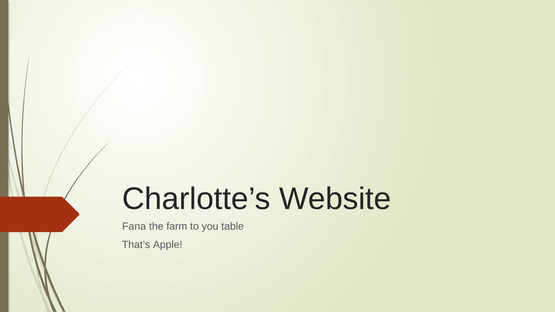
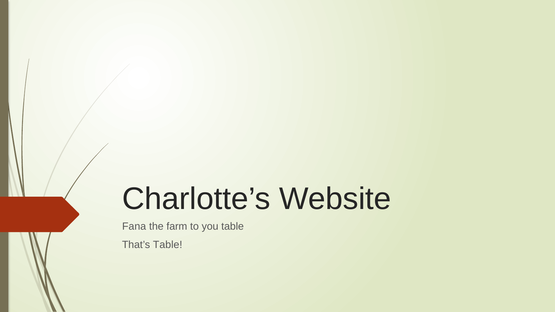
That’s Apple: Apple -> Table (168, 245)
